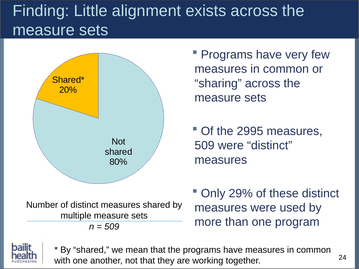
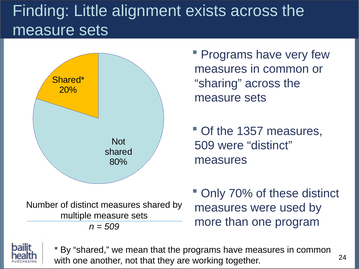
2995: 2995 -> 1357 (250, 131)
29%: 29% -> 70% (241, 193)
